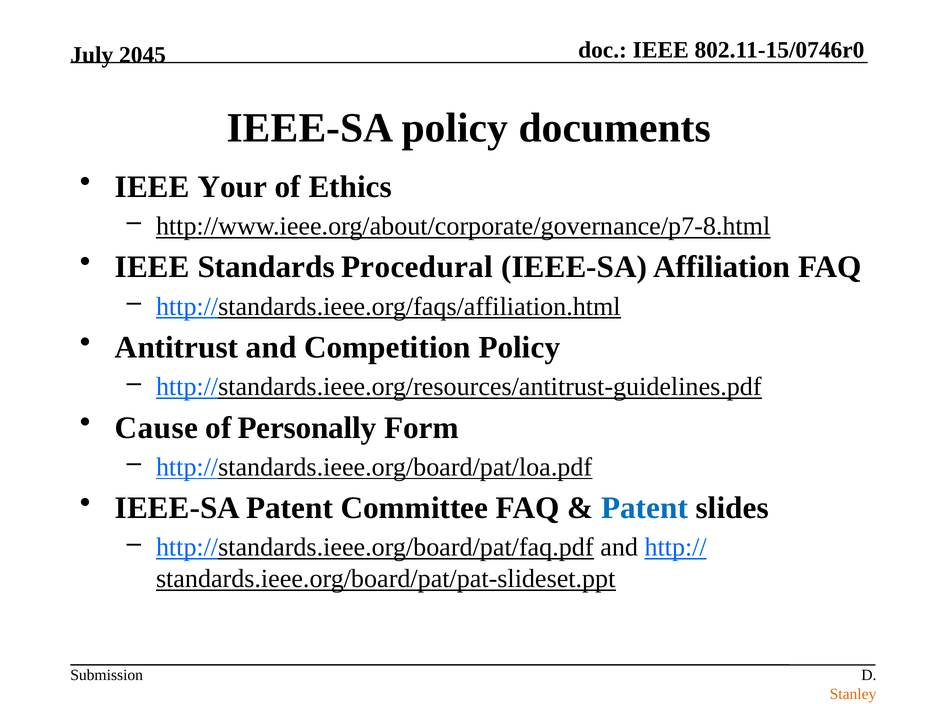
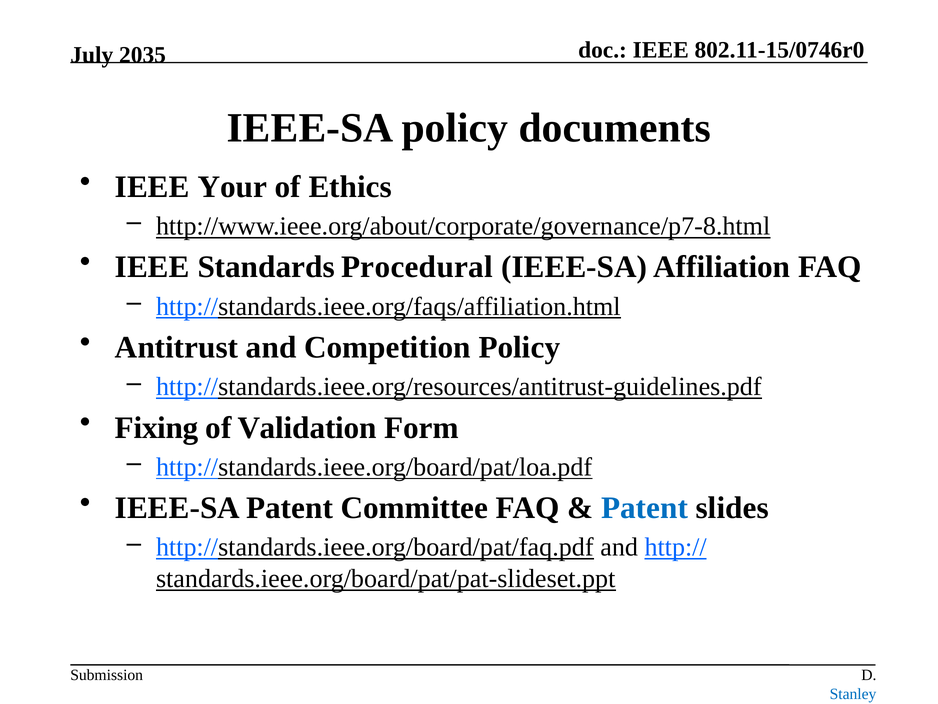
2045: 2045 -> 2035 (143, 55)
Cause: Cause -> Fixing (157, 427)
Personally: Personally -> Validation (307, 427)
Stanley colour: orange -> blue (853, 693)
